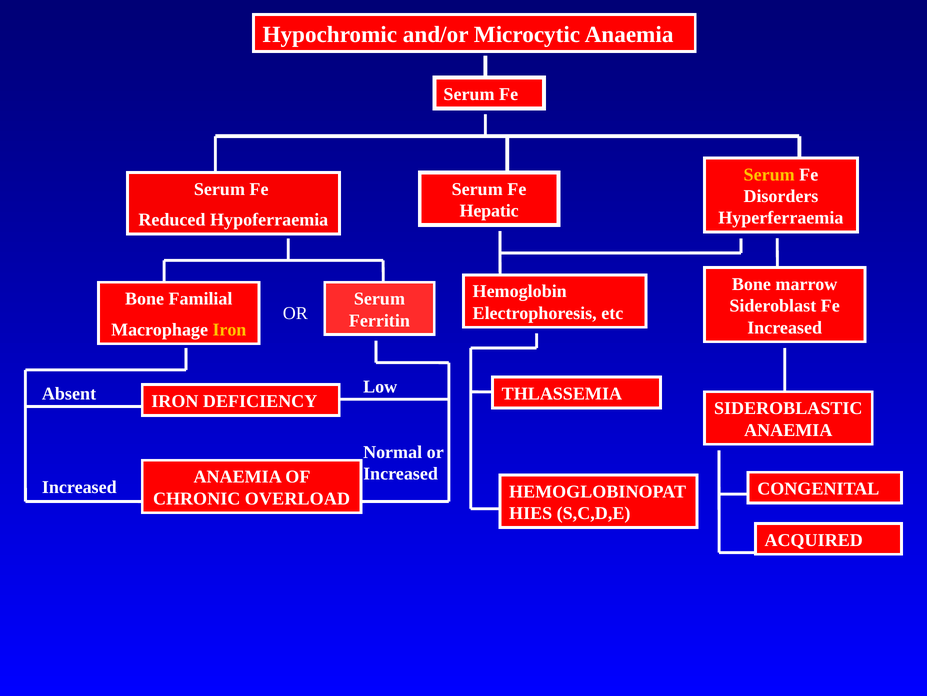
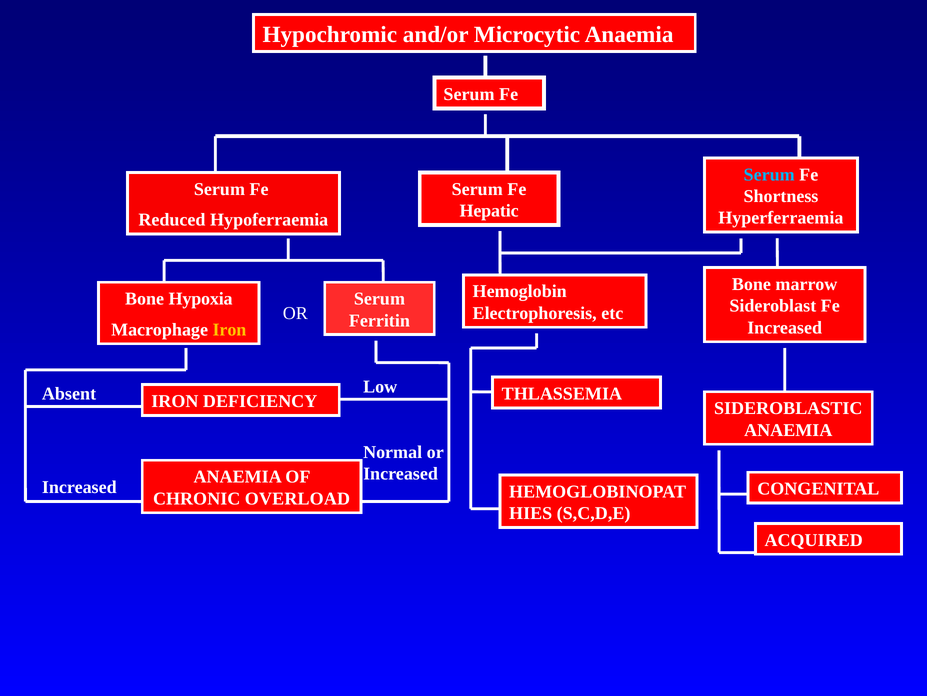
Serum colour: yellow -> light blue (769, 175)
Disorders: Disorders -> Shortness (781, 196)
Familial: Familial -> Hypoxia (201, 299)
